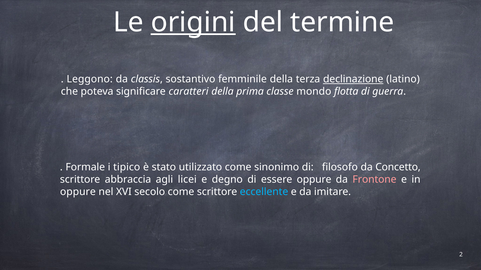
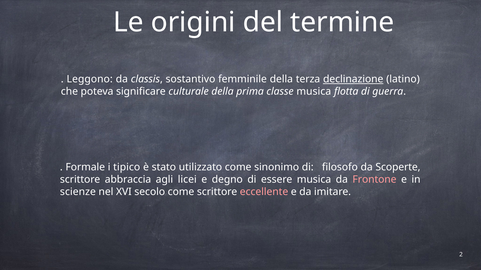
origini underline: present -> none (193, 22)
caratteri: caratteri -> culturale (189, 92)
classe mondo: mondo -> musica (314, 92)
Concetto: Concetto -> Scoperte (398, 168)
essere oppure: oppure -> musica (314, 180)
oppure: oppure -> scienze (78, 192)
eccellente colour: light blue -> pink (264, 192)
